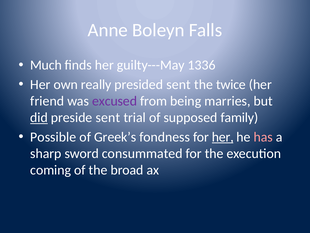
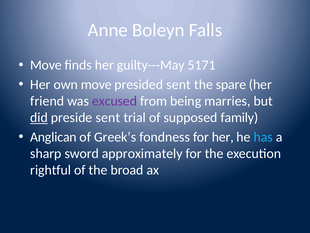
Much: Much -> Move (46, 65)
1336: 1336 -> 5171 (202, 65)
own really: really -> move (96, 84)
twice: twice -> spare (231, 84)
Possible: Possible -> Anglican (53, 137)
her underline: present -> none (223, 137)
has colour: pink -> light blue (263, 137)
consummated: consummated -> approximately (142, 153)
coming: coming -> rightful (51, 170)
